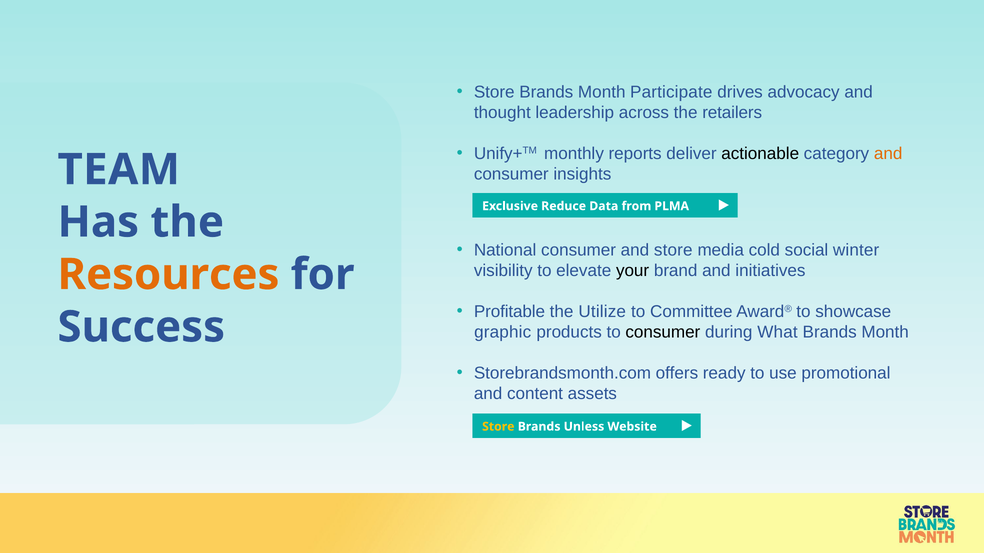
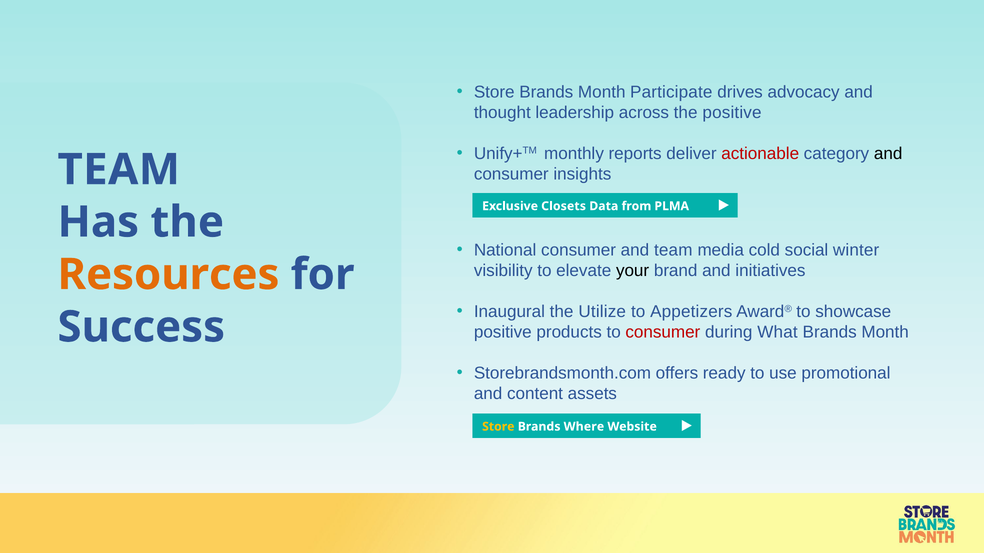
the retailers: retailers -> positive (732, 113)
actionable colour: black -> red (760, 154)
and colour: orange -> black (888, 154)
Reduce: Reduce -> Closets (564, 206)
and store: store -> team (673, 251)
Profitable: Profitable -> Inaugural (509, 312)
Committee: Committee -> Appetizers (691, 312)
graphic: graphic -> positive (503, 333)
consumer colour: black -> red (663, 333)
Unless: Unless -> Where (584, 427)
